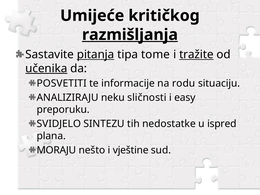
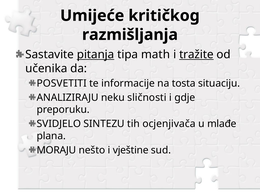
razmišljanja underline: present -> none (130, 35)
tome: tome -> math (156, 55)
učenika underline: present -> none (46, 68)
rodu: rodu -> tosta (184, 83)
easy: easy -> gdje (185, 98)
nedostatke: nedostatke -> ocjenjivača (169, 124)
ispred: ispred -> mlađe (222, 124)
